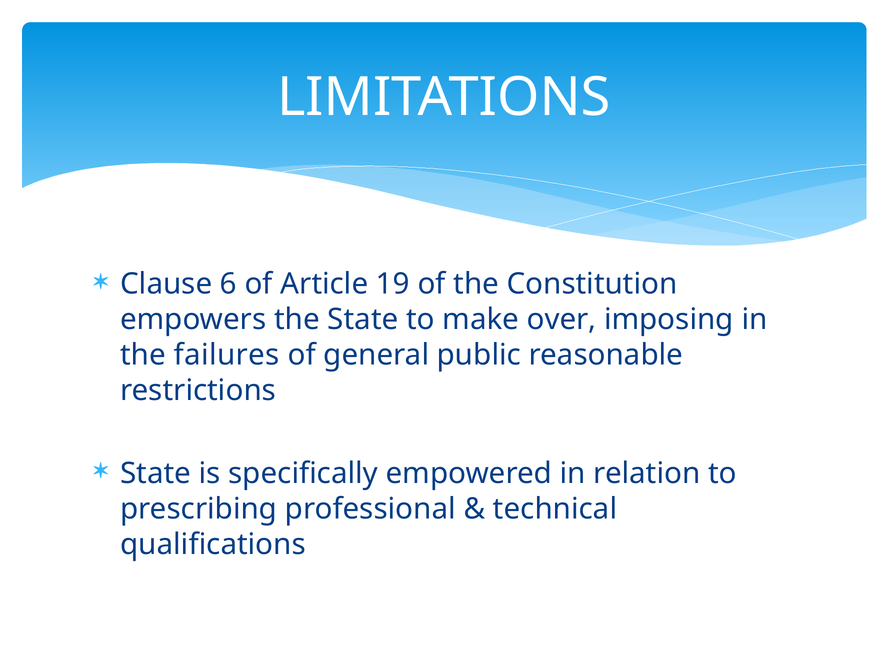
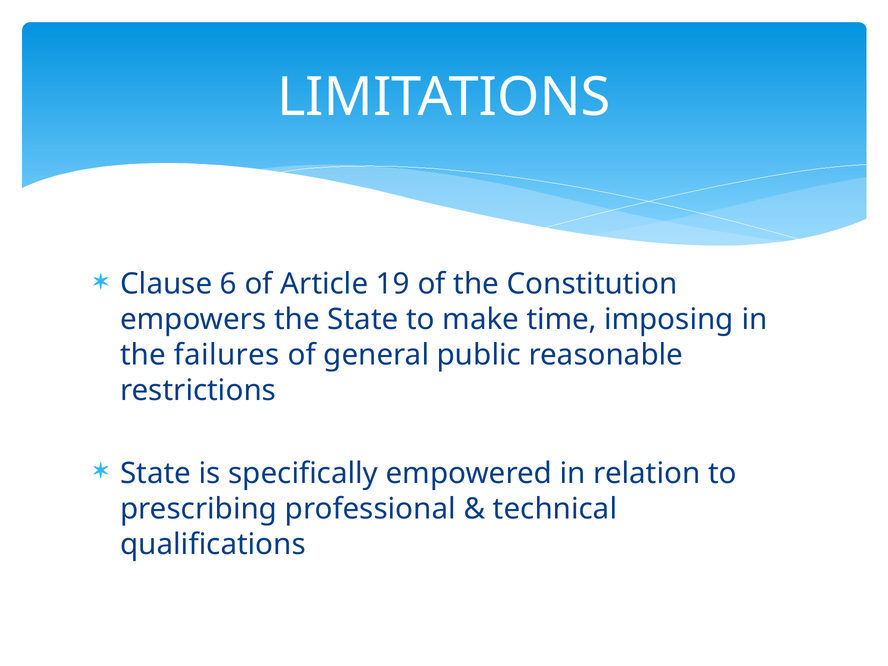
over: over -> time (562, 320)
